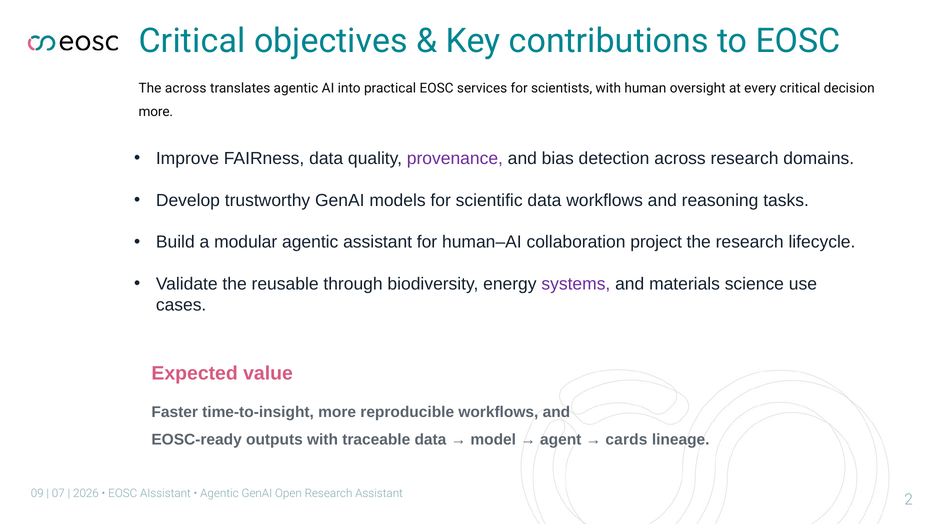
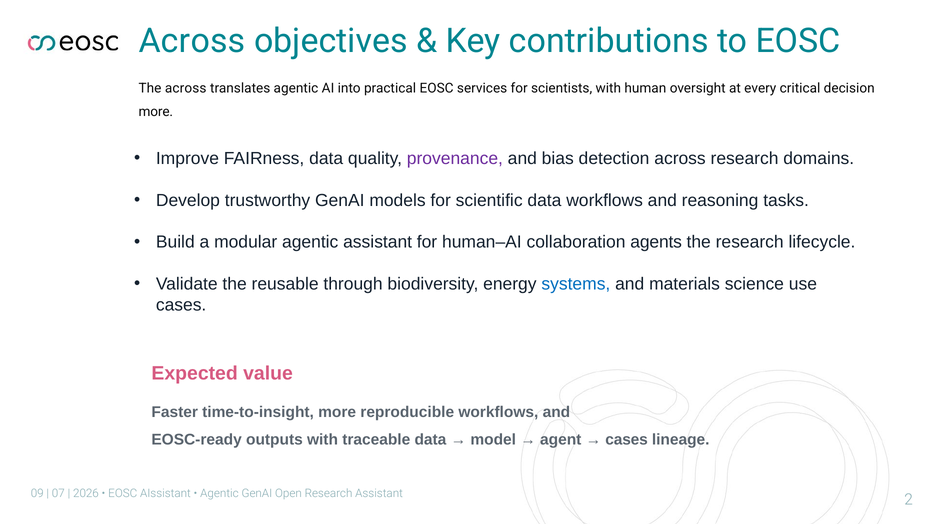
Critical: Critical -> Across (192, 41)
project: project -> agents (656, 242)
systems colour: purple -> blue (576, 284)
cards: cards -> cases (627, 440)
